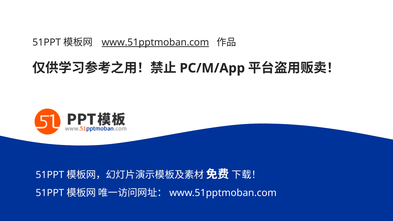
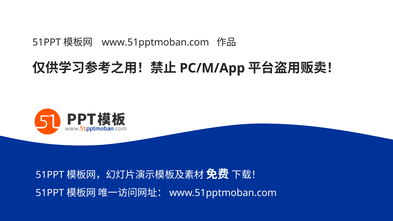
www.51pptmoban.com underline: present -> none (155, 42)
